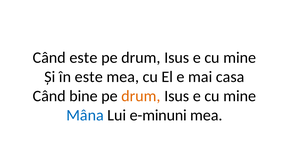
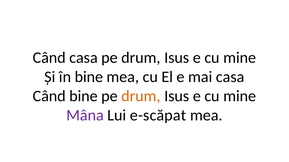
Când este: este -> casa (84, 58)
în este: este -> bine (89, 77)
Mâna colour: blue -> purple (85, 116)
e-minuni: e-minuni -> e-scăpat (158, 116)
